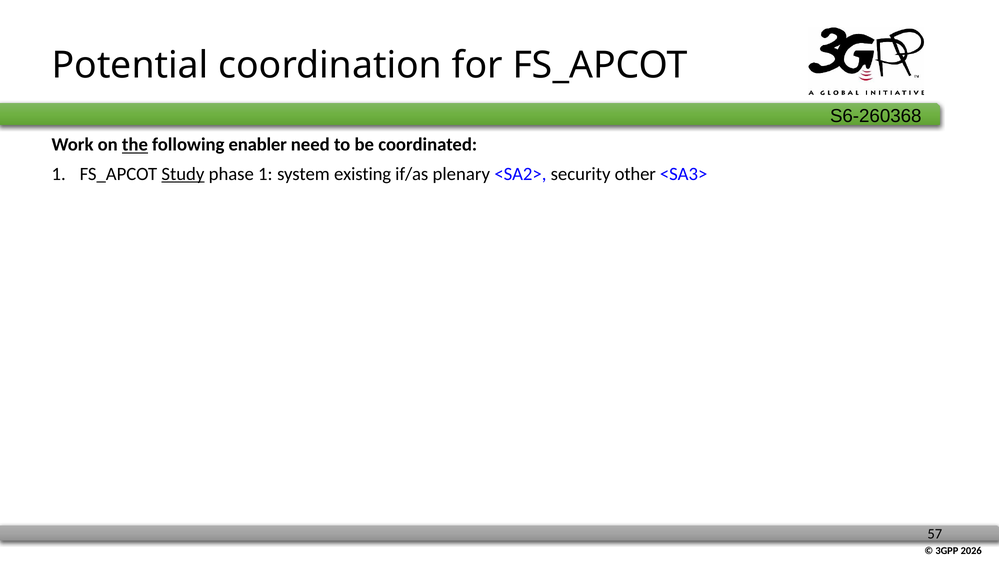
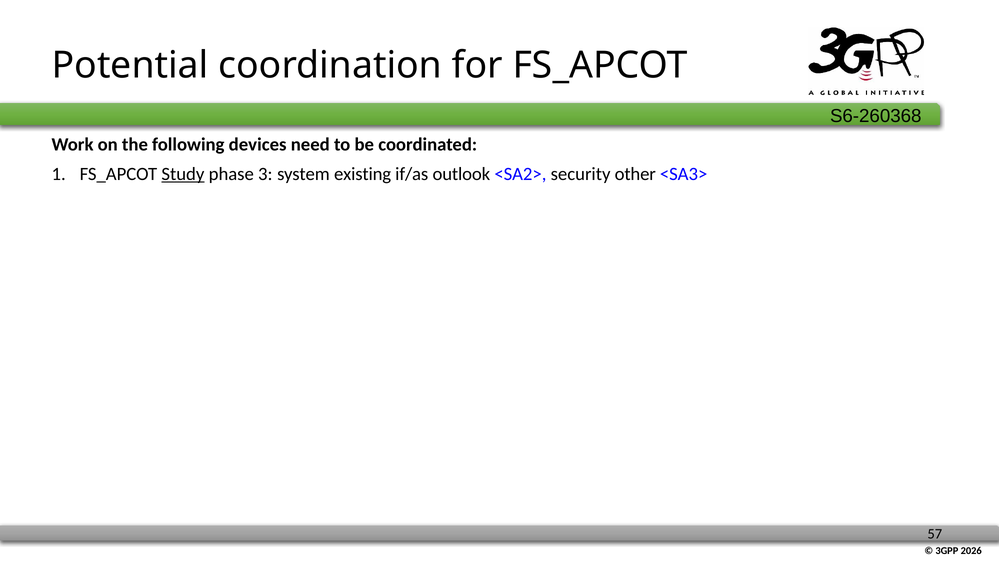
the underline: present -> none (135, 145)
enabler: enabler -> devices (258, 145)
phase 1: 1 -> 3 (265, 174)
plenary: plenary -> outlook (461, 174)
